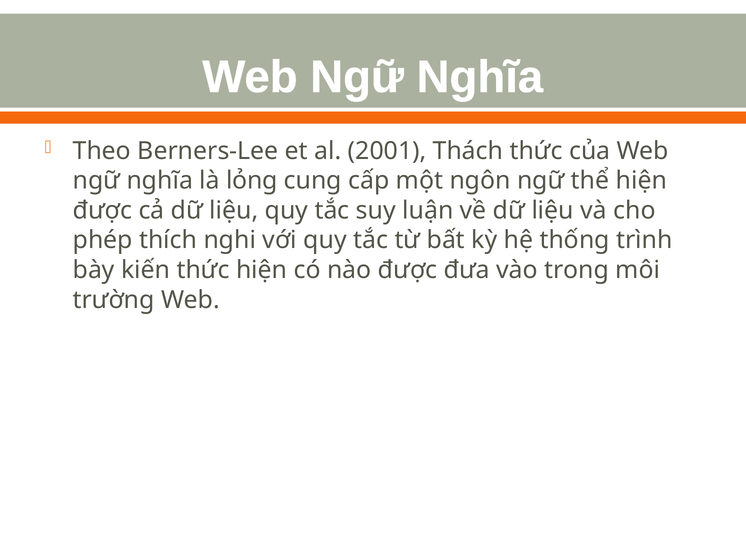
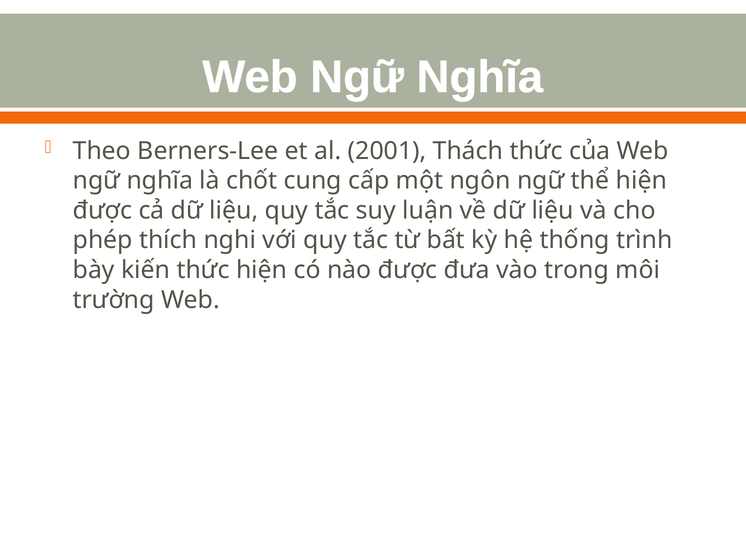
lỏng: lỏng -> chốt (252, 181)
